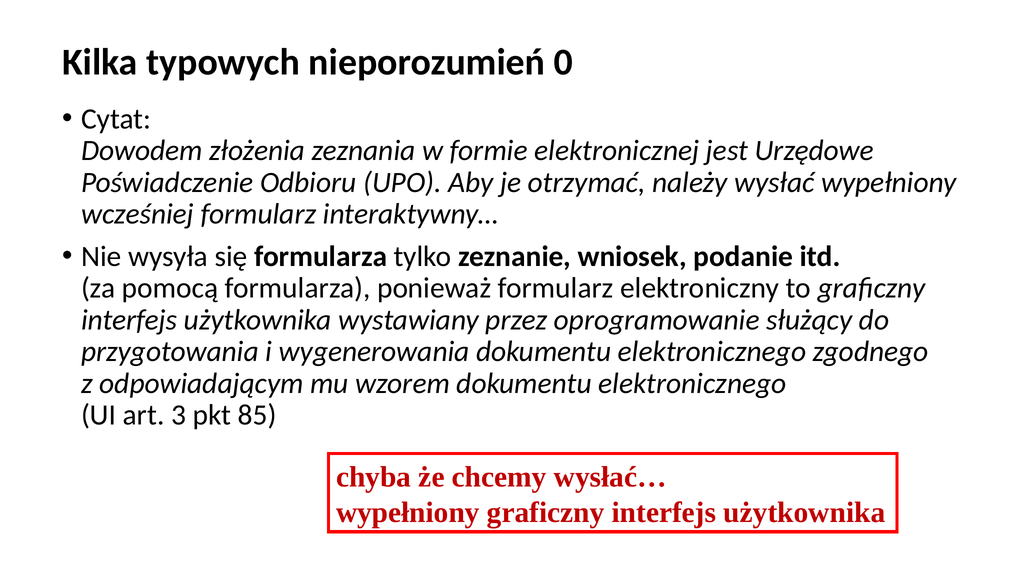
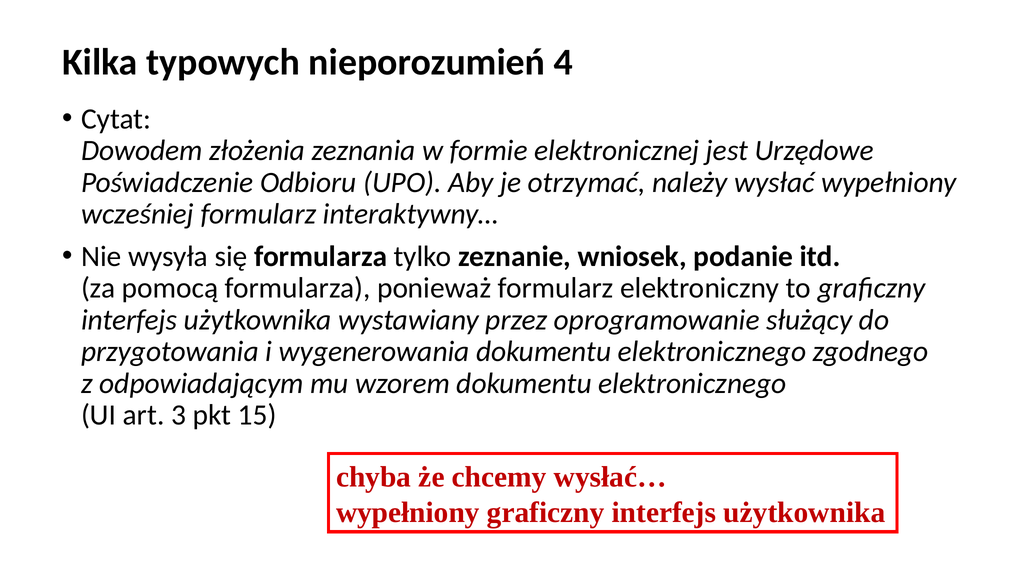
0: 0 -> 4 (563, 62)
85: 85 -> 15 (257, 415)
